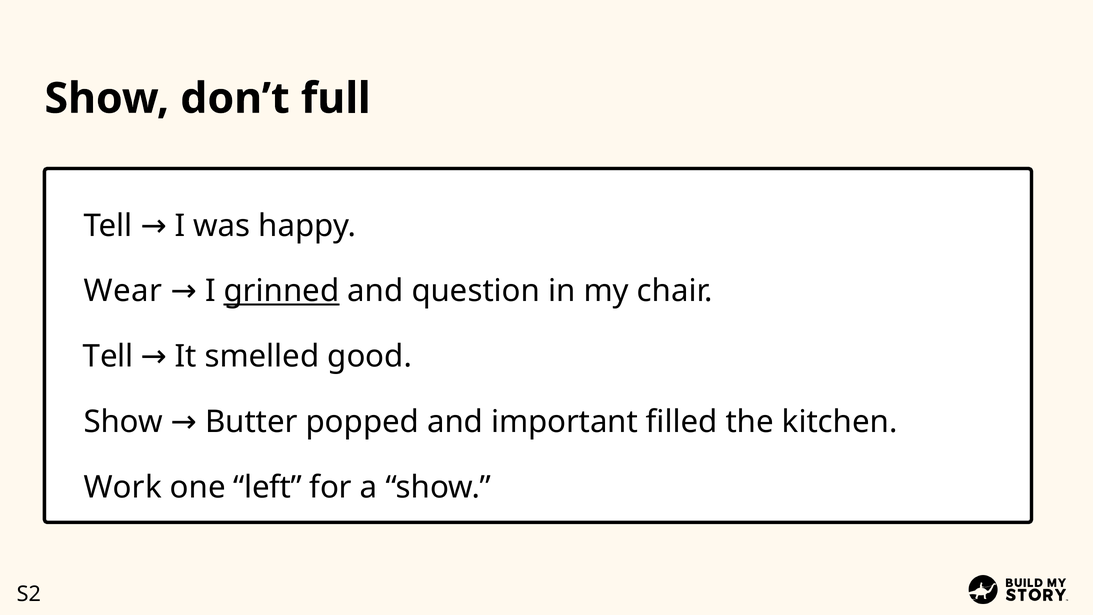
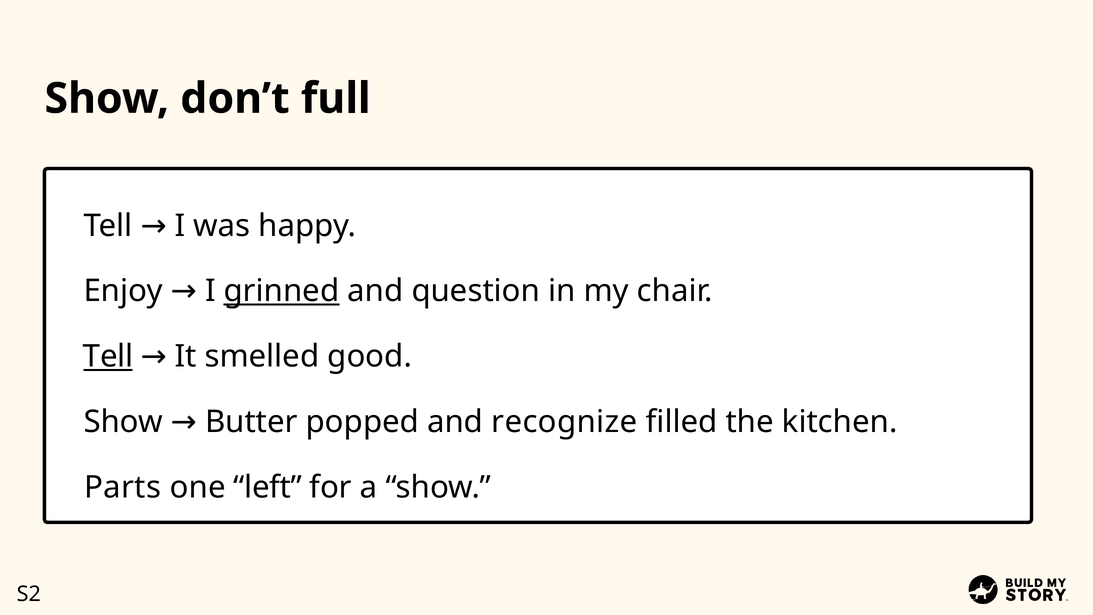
Wear: Wear -> Enjoy (123, 291)
Tell underline: none -> present (108, 356)
important: important -> recognize (564, 422)
Work: Work -> Parts (123, 487)
